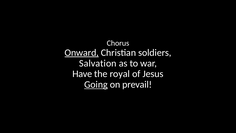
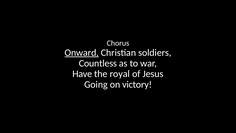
Salvation: Salvation -> Countless (98, 63)
Going underline: present -> none (96, 84)
prevail: prevail -> victory (137, 84)
